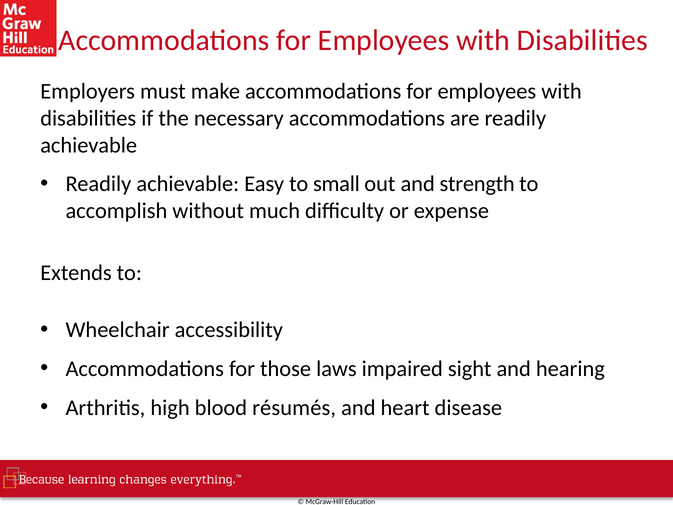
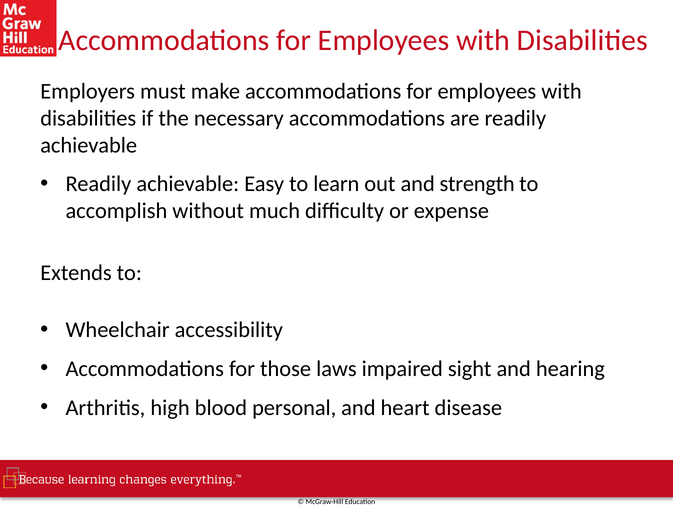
small: small -> learn (336, 184)
résumés: résumés -> personal (294, 407)
